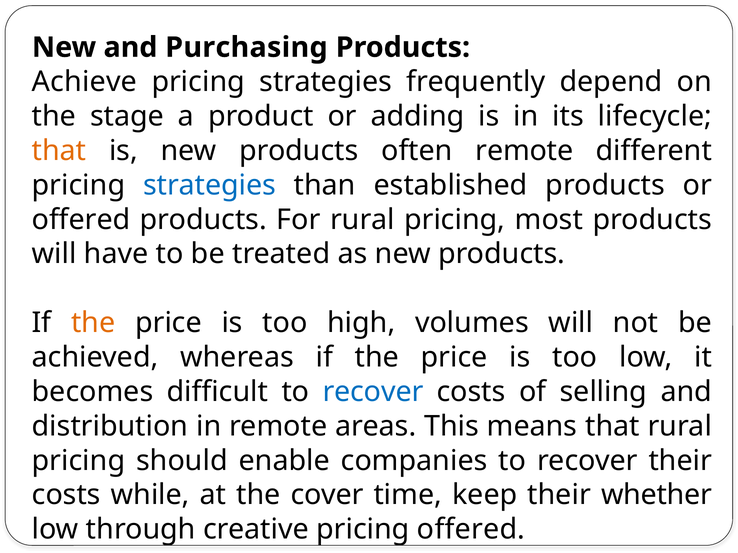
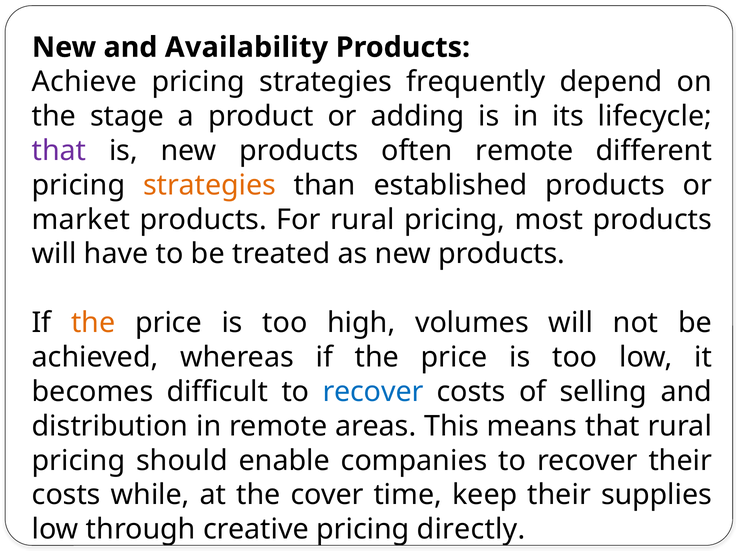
Purchasing: Purchasing -> Availability (246, 47)
that colour: orange -> purple (59, 151)
strategies colour: blue -> orange (210, 185)
offered: offered -> market (81, 220)
whether: whether -> supplies (657, 495)
pricing offered: offered -> directly (471, 530)
